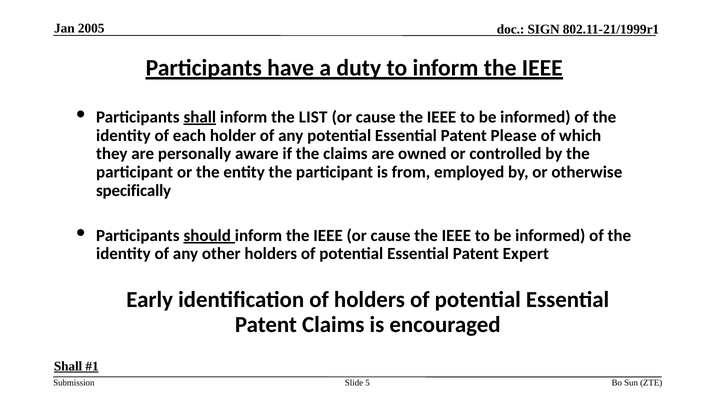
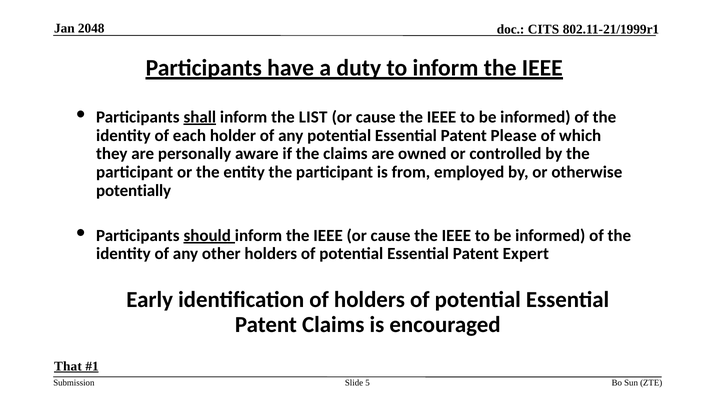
2005: 2005 -> 2048 (91, 28)
SIGN: SIGN -> CITS (544, 30)
specifically: specifically -> potentially (134, 190)
Shall: Shall -> That (68, 366)
